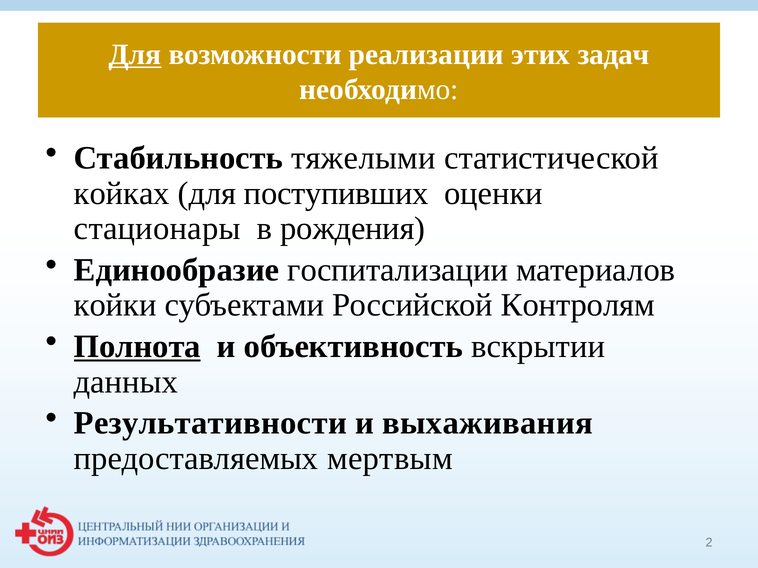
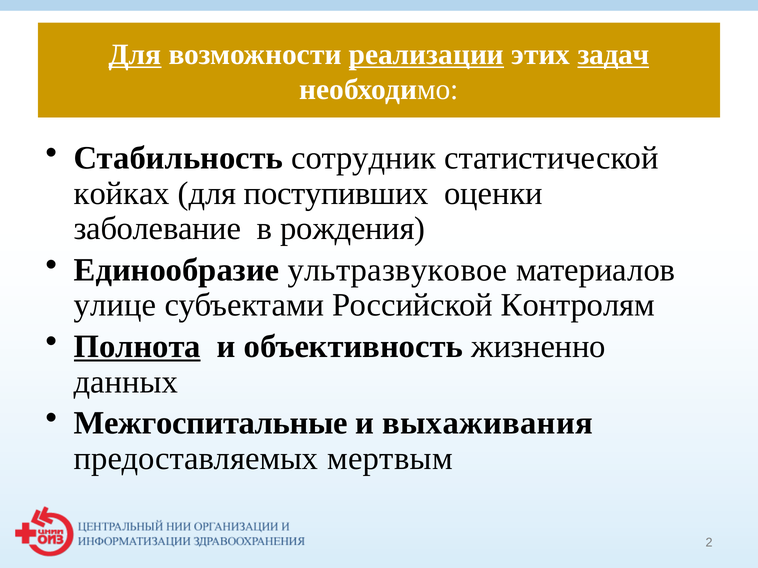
реализации underline: none -> present (426, 55)
задач underline: none -> present (613, 55)
тяжелыми: тяжелыми -> сотрудник (364, 158)
стационары: стационары -> заболевание (157, 229)
госпитализации: госпитализации -> ультразвуковое (398, 270)
койки: койки -> улице (115, 305)
вскрытии: вскрытии -> жизненно (539, 347)
Результативности: Результативности -> Межгоспитальные (211, 423)
